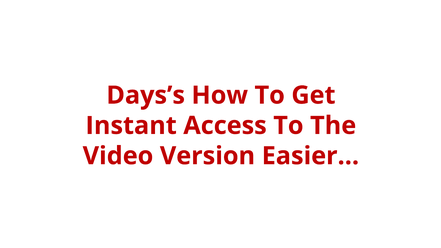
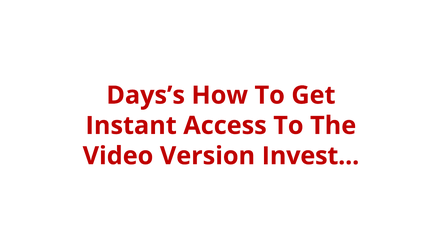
Easier: Easier -> Invest (310, 156)
